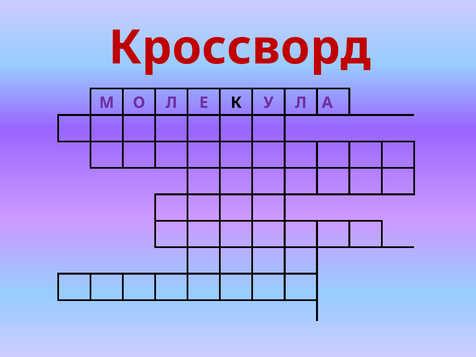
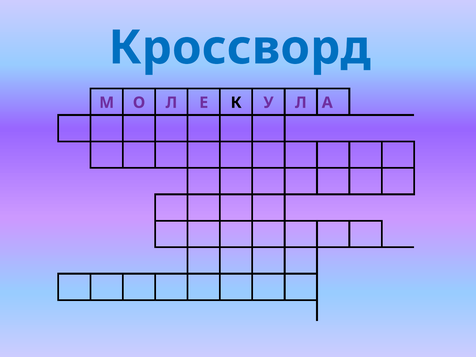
Кроссворд colour: red -> blue (240, 48)
